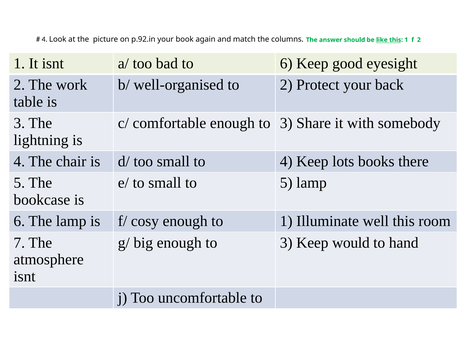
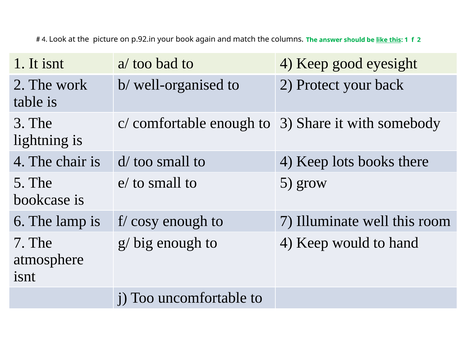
bad to 6: 6 -> 4 (286, 63)
5 lamp: lamp -> grow (312, 183)
to 1: 1 -> 7 (286, 221)
big enough to 3: 3 -> 4 (286, 243)
